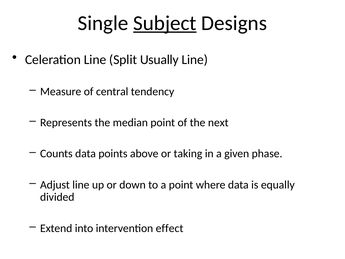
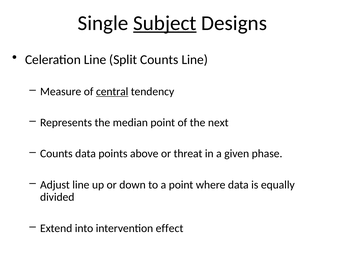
Split Usually: Usually -> Counts (159, 60)
central underline: none -> present (112, 91)
taking: taking -> threat (188, 154)
